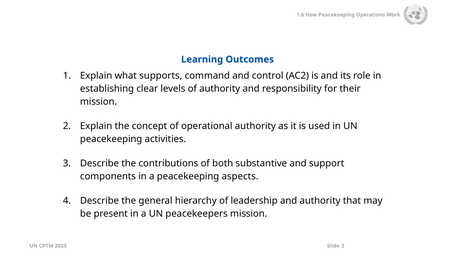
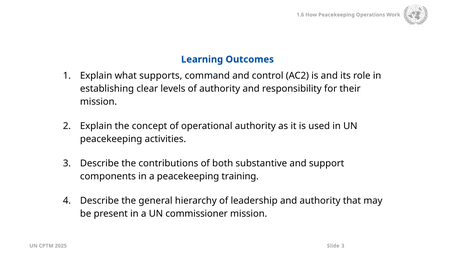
aspects: aspects -> training (240, 176)
peacekeepers: peacekeepers -> commissioner (197, 214)
